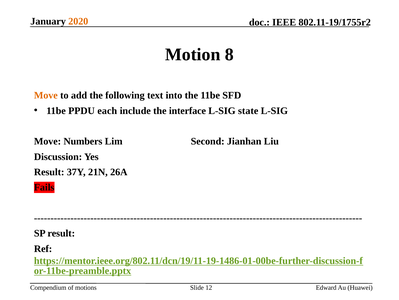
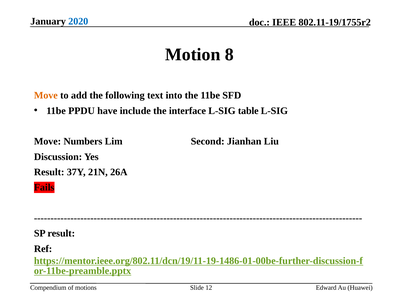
2020 colour: orange -> blue (78, 21)
each: each -> have (107, 110)
state: state -> table (248, 110)
